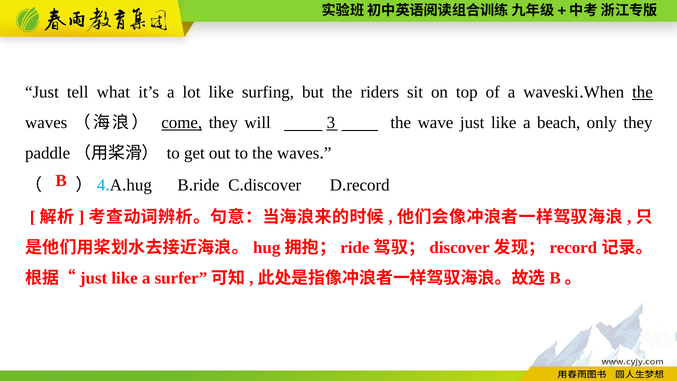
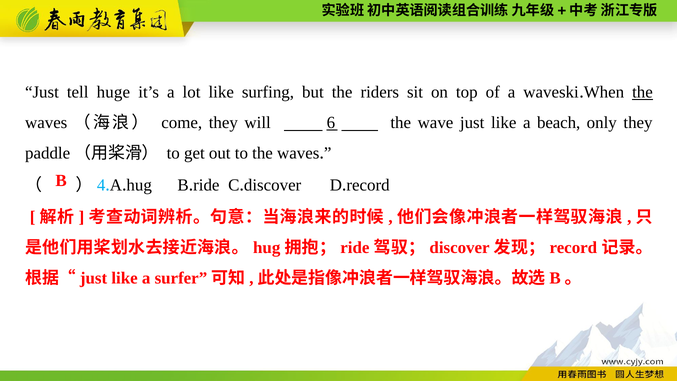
what: what -> huge (113, 92)
come underline: present -> none (182, 122)
3: 3 -> 6 (331, 122)
